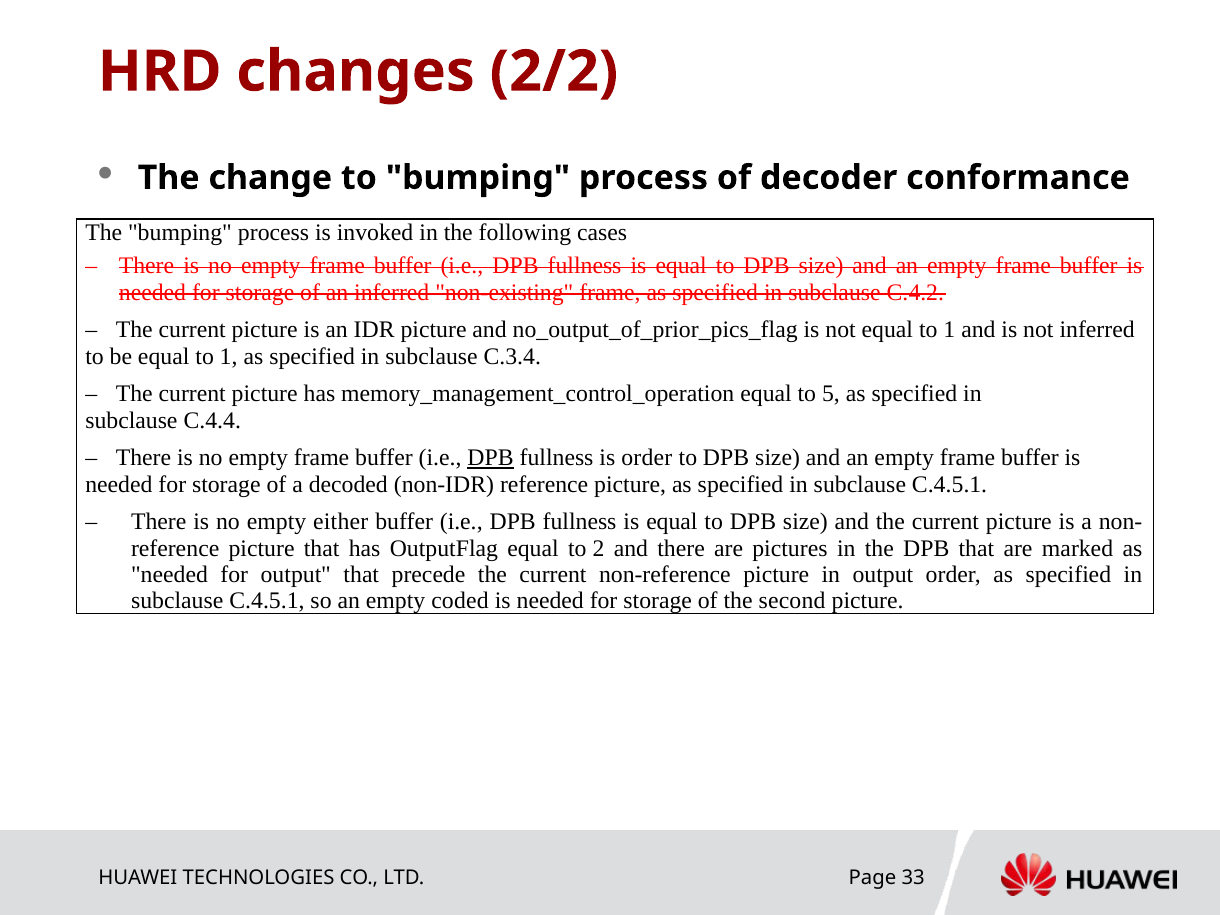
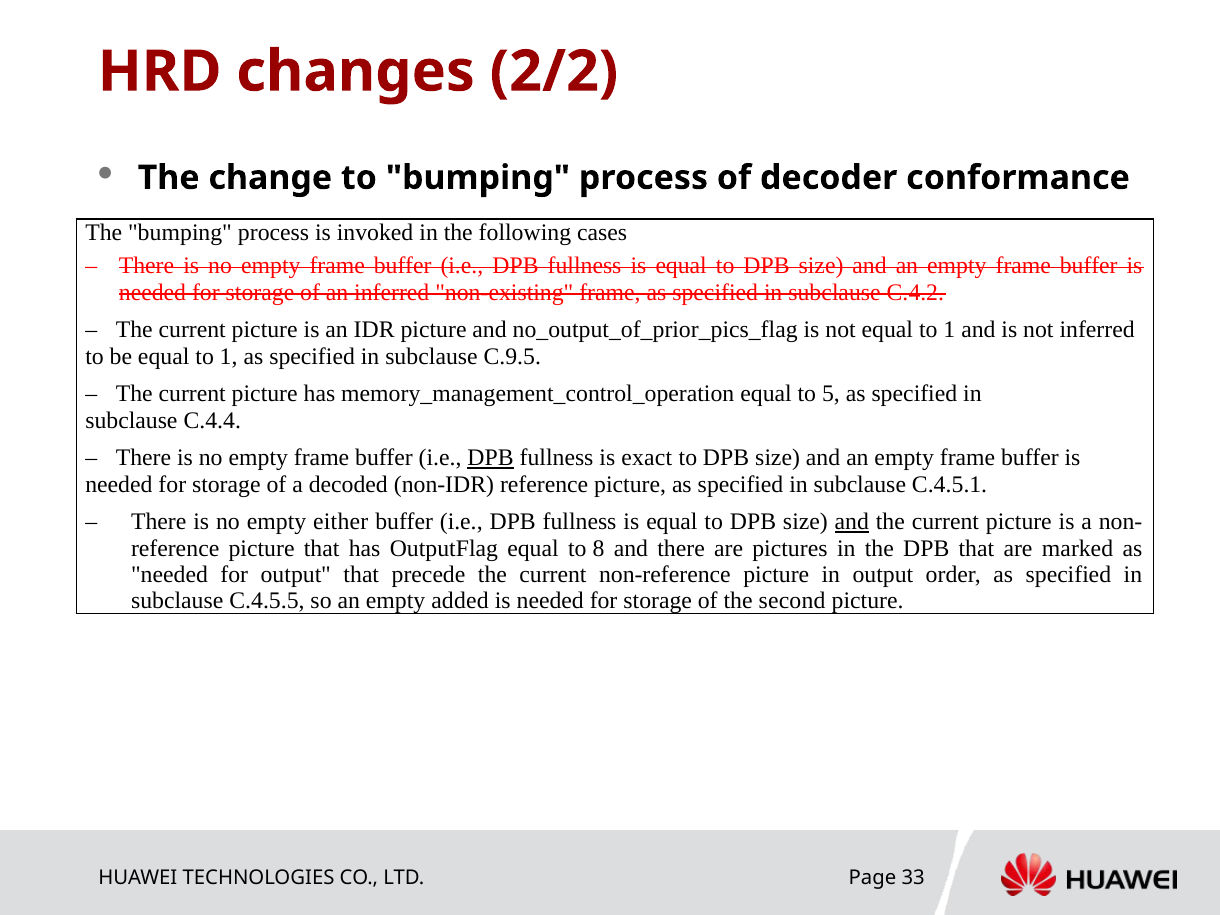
C.3.4: C.3.4 -> C.9.5 (512, 356)
is order: order -> exact (647, 458)
and underline: none -> present (852, 522)
2: 2 -> 8 (598, 548)
C.4.5.1: C.4.5.1 -> C.4.5.5 (267, 601)
coded: coded -> added (460, 601)
